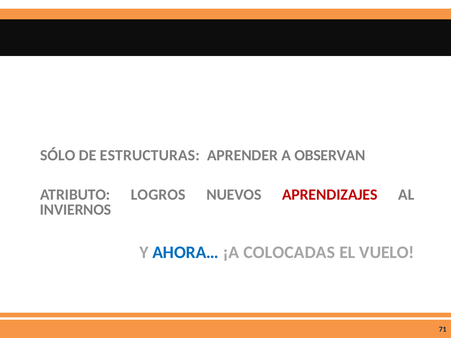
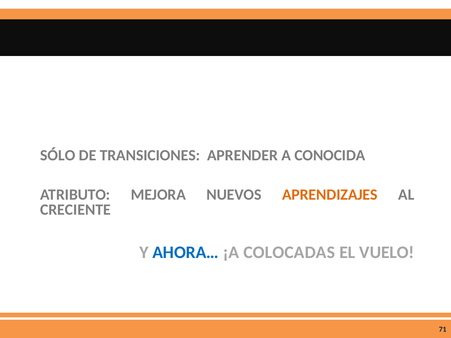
ESTRUCTURAS: ESTRUCTURAS -> TRANSICIONES (150, 155)
OBSERVAN: OBSERVAN -> CONOCIDA (330, 155)
LOGROS: LOGROS -> MEJORA (158, 195)
APRENDIZAJES colour: red -> orange (330, 195)
INVIERNOS: INVIERNOS -> CRECIENTE (76, 210)
